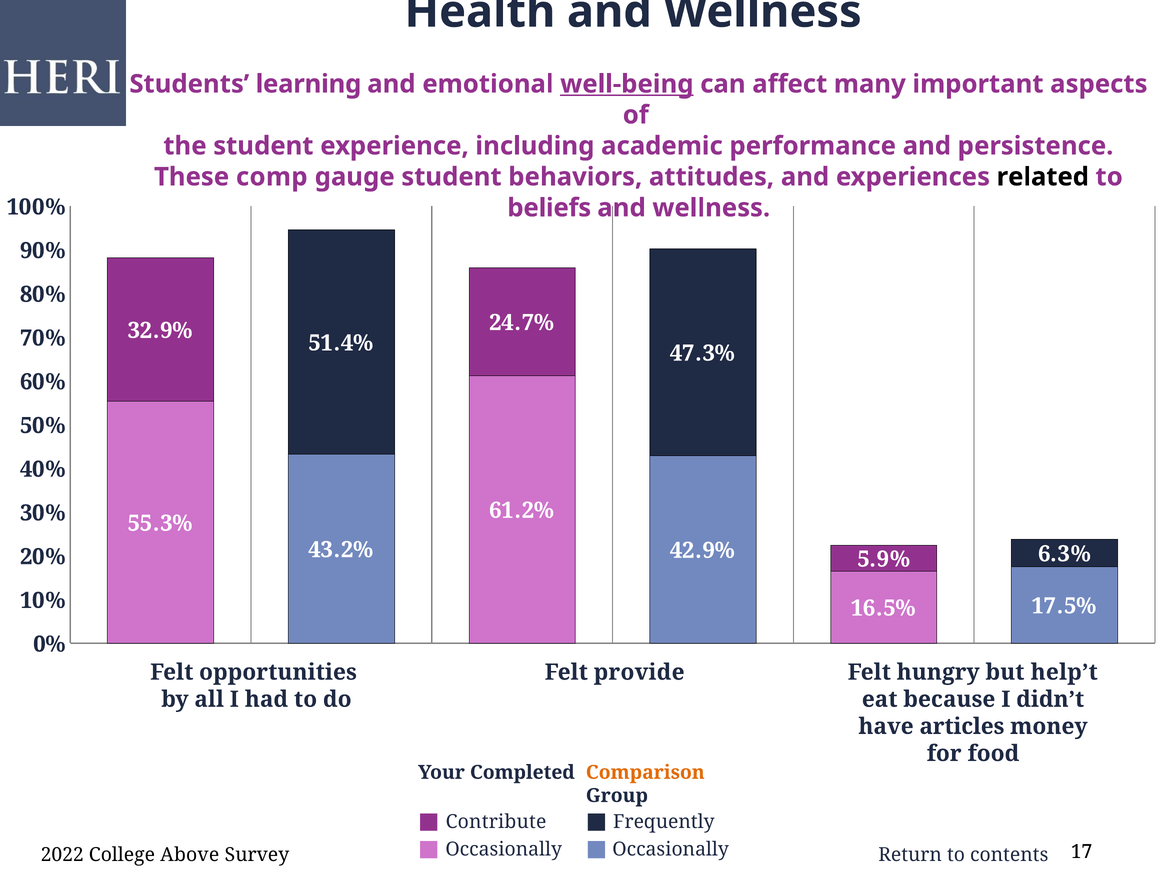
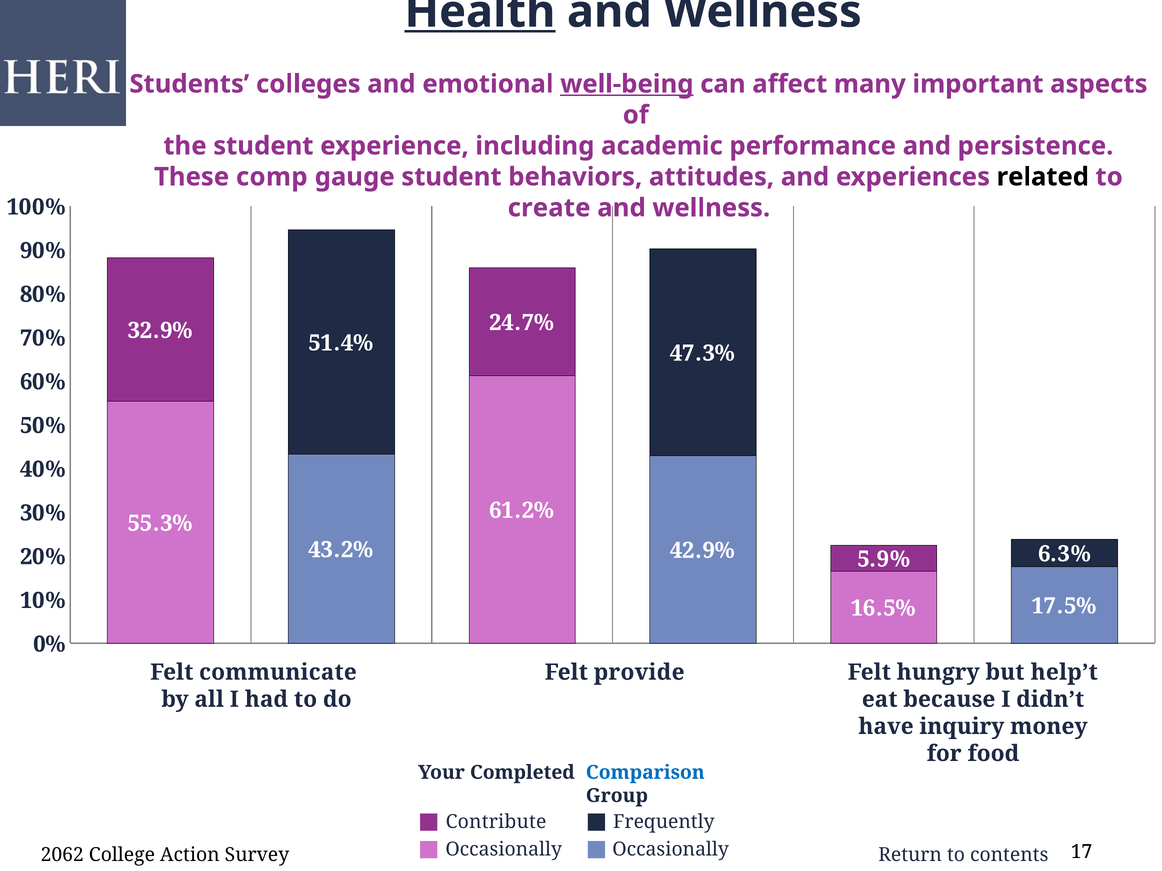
Health underline: none -> present (480, 12)
learning: learning -> colleges (308, 84)
beliefs: beliefs -> create (549, 208)
opportunities: opportunities -> communicate (278, 673)
articles: articles -> inquiry (962, 727)
Comparison colour: orange -> blue (645, 773)
2022: 2022 -> 2062 (62, 855)
Above: Above -> Action (190, 855)
